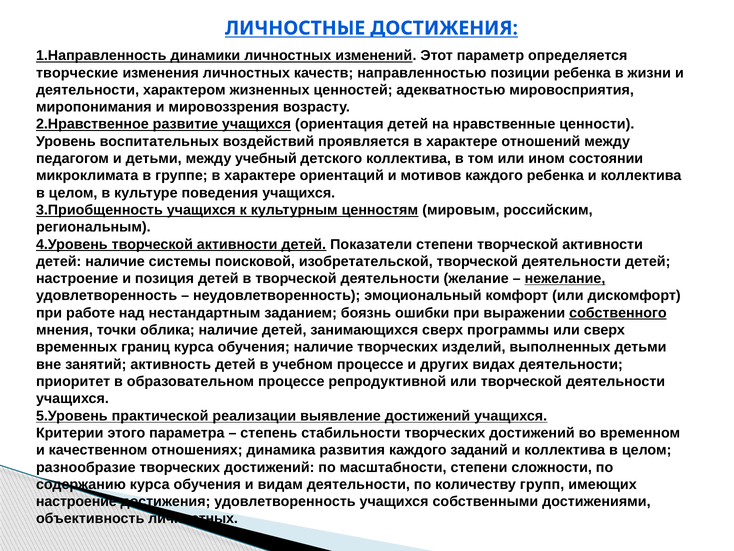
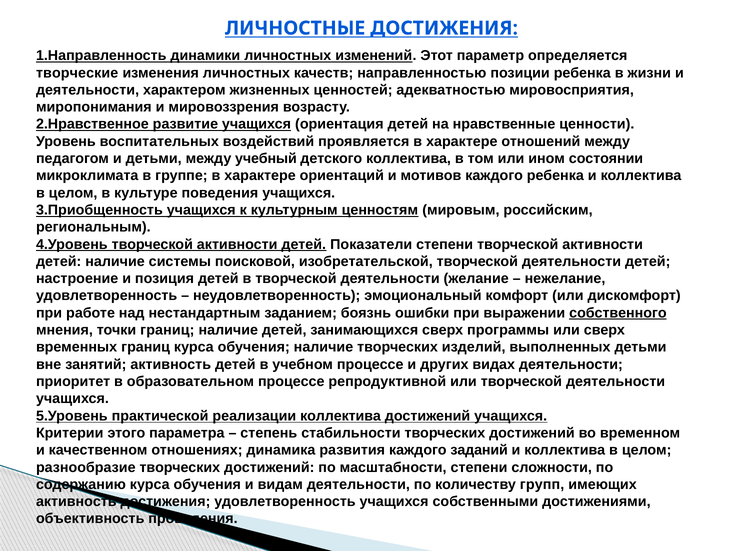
нежелание underline: present -> none (565, 278)
точки облика: облика -> границ (167, 330)
реализации выявление: выявление -> коллектива (341, 415)
настроение: настроение -> активность (76, 501)
объективность личностных: личностных -> проведения (193, 518)
